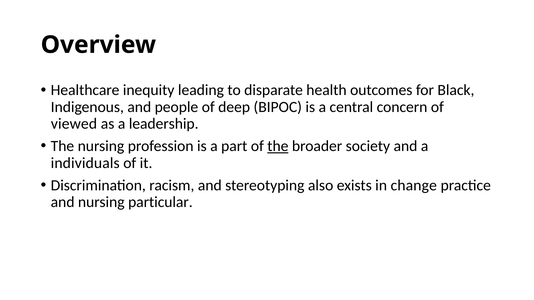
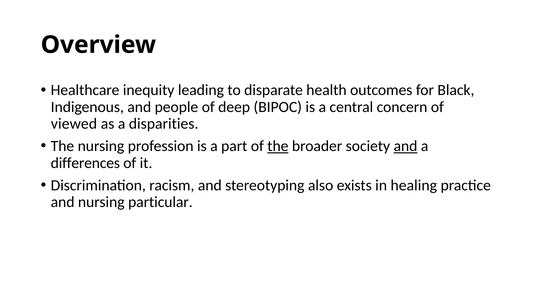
leadership: leadership -> disparities (164, 124)
and underline: none -> present (405, 146)
individuals: individuals -> differences (85, 163)
change: change -> healing (414, 186)
